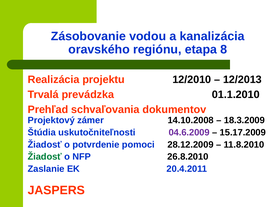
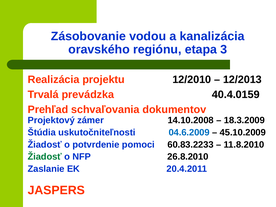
8: 8 -> 3 (224, 49)
01.1.2010: 01.1.2010 -> 40.4.0159 (236, 95)
04.6.2009 colour: purple -> blue (189, 132)
15.17.2009: 15.17.2009 -> 45.10.2009 (243, 132)
28.12.2009: 28.12.2009 -> 60.83.2233 (191, 145)
